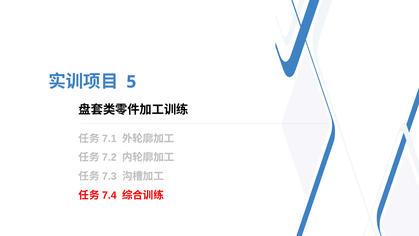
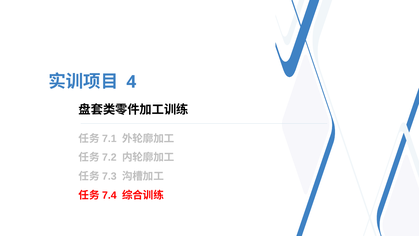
5: 5 -> 4 (131, 82)
